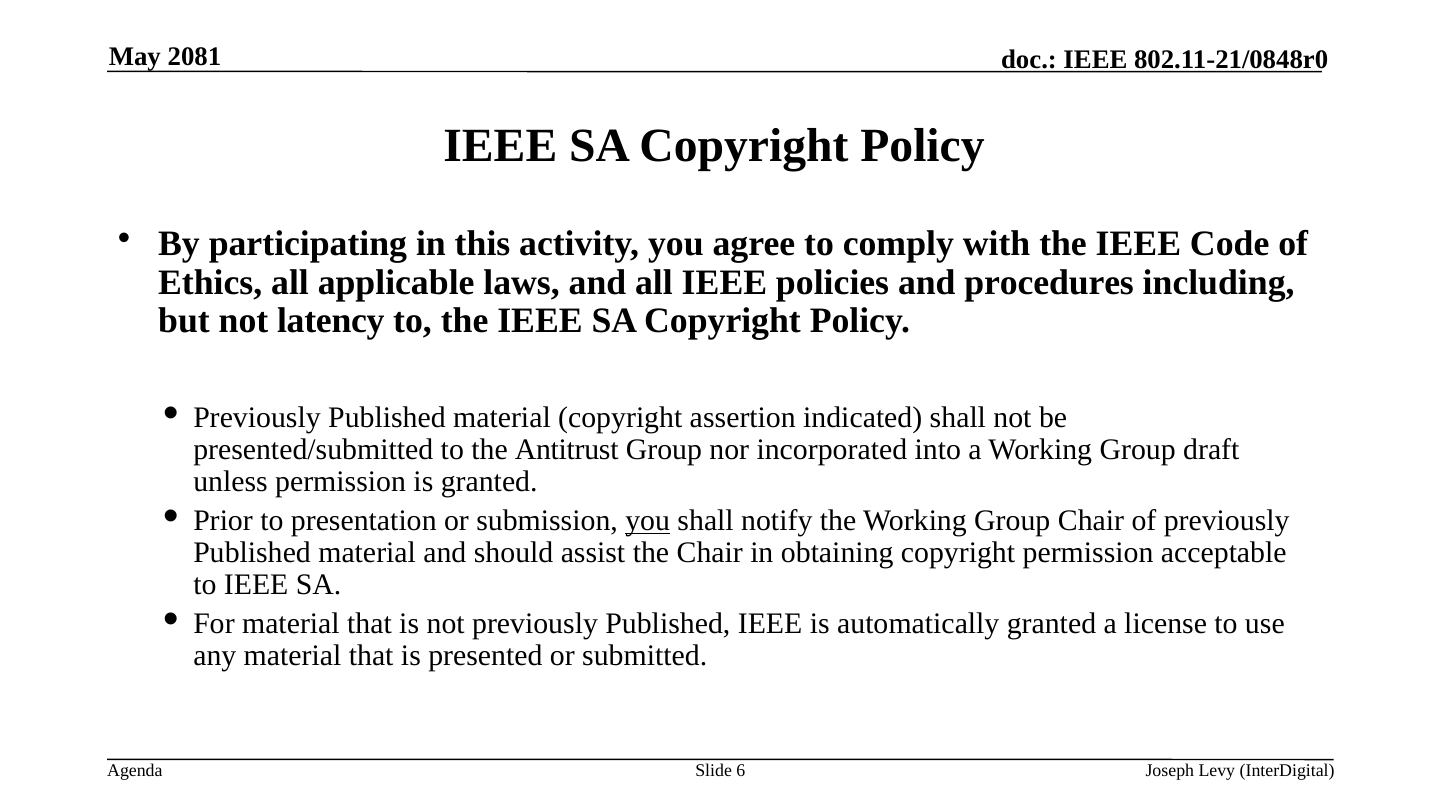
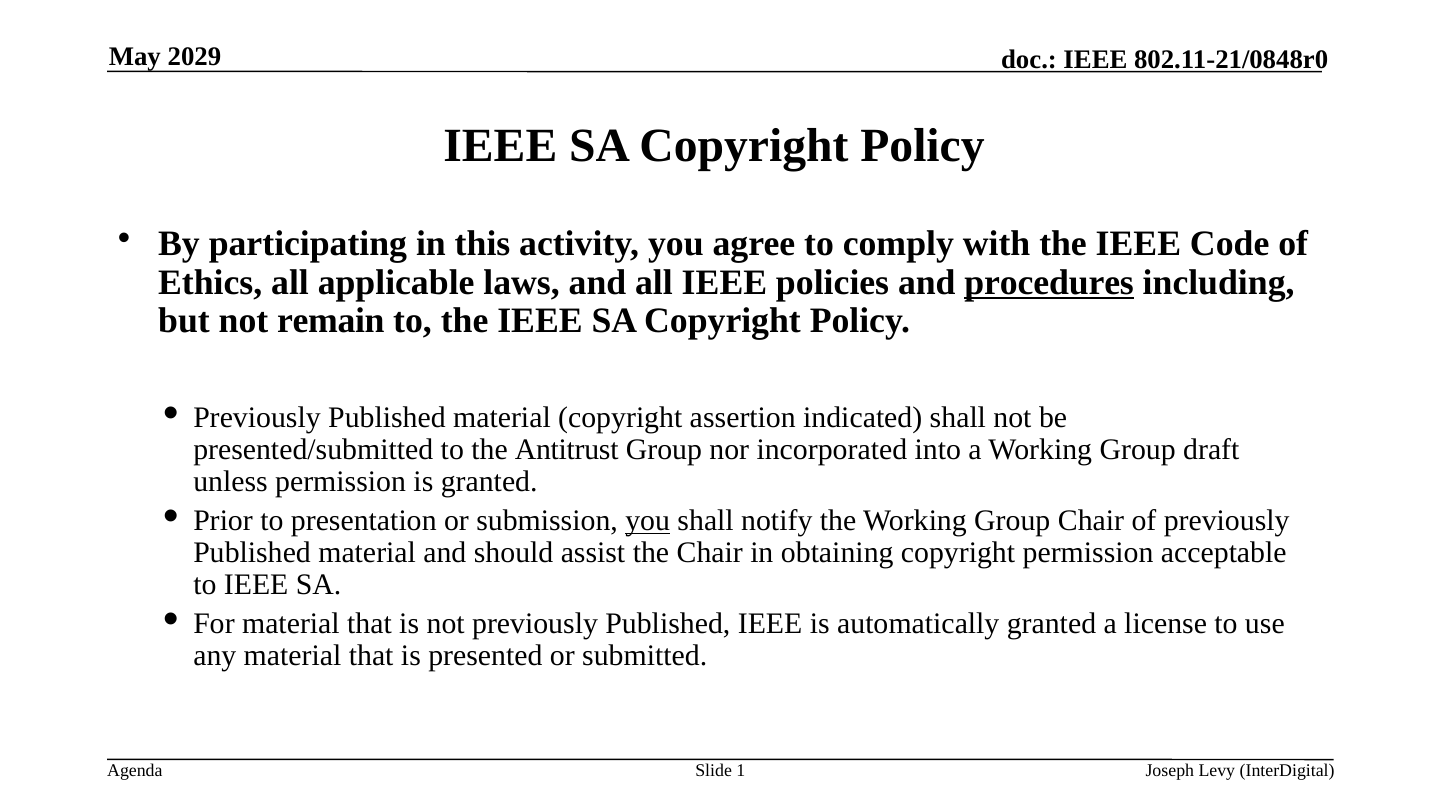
2081: 2081 -> 2029 (194, 57)
procedures underline: none -> present (1049, 282)
latency: latency -> remain (331, 321)
6: 6 -> 1 (741, 771)
